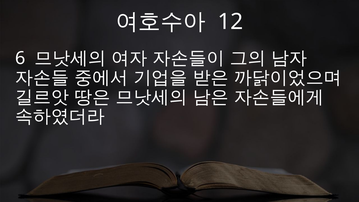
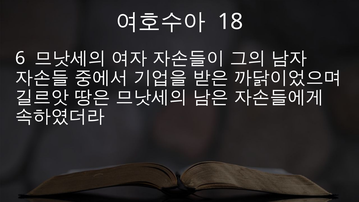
12: 12 -> 18 (230, 22)
